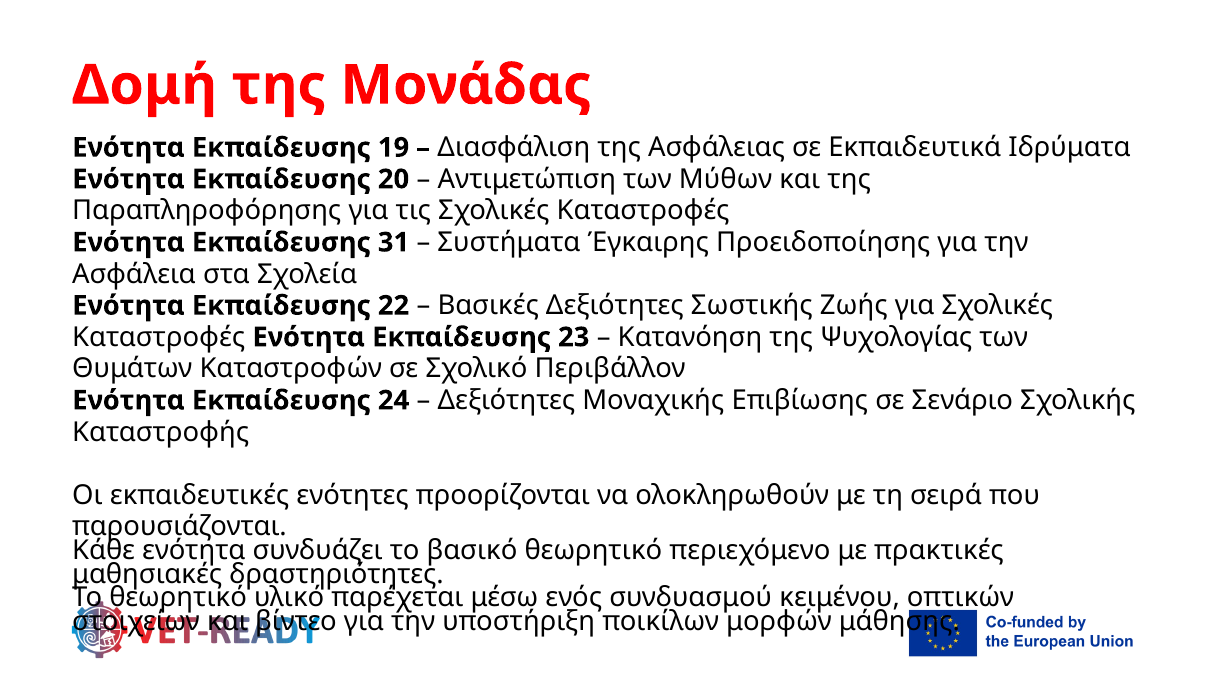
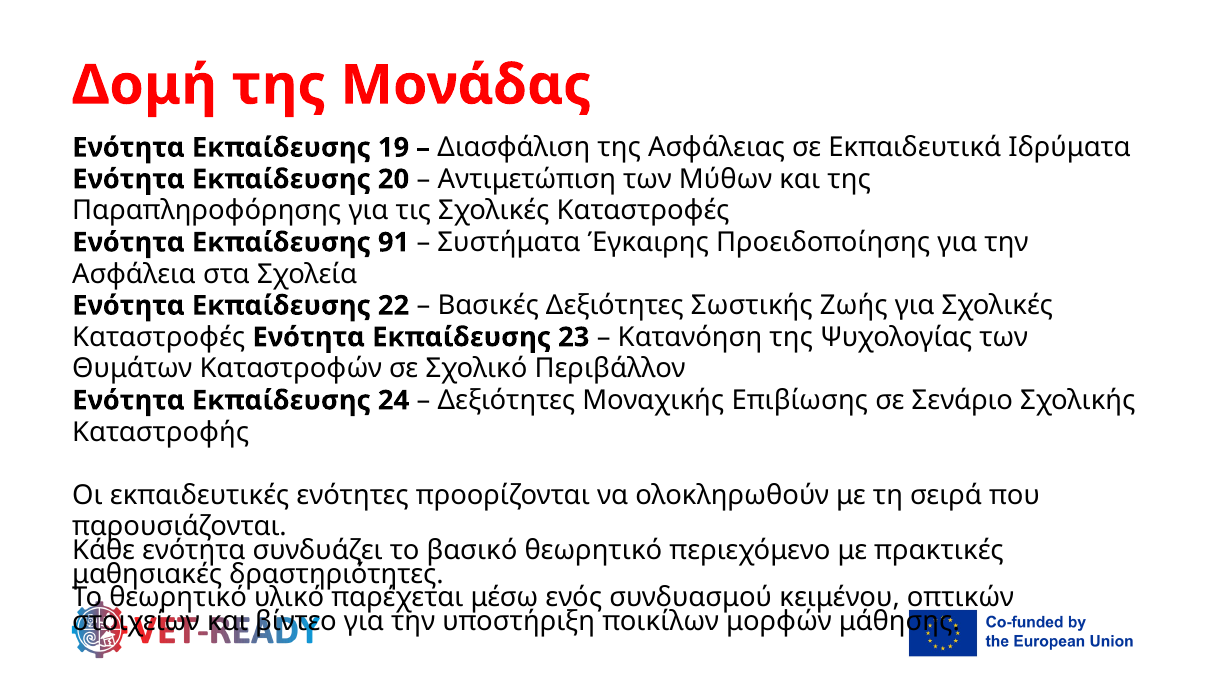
31: 31 -> 91 (394, 243)
